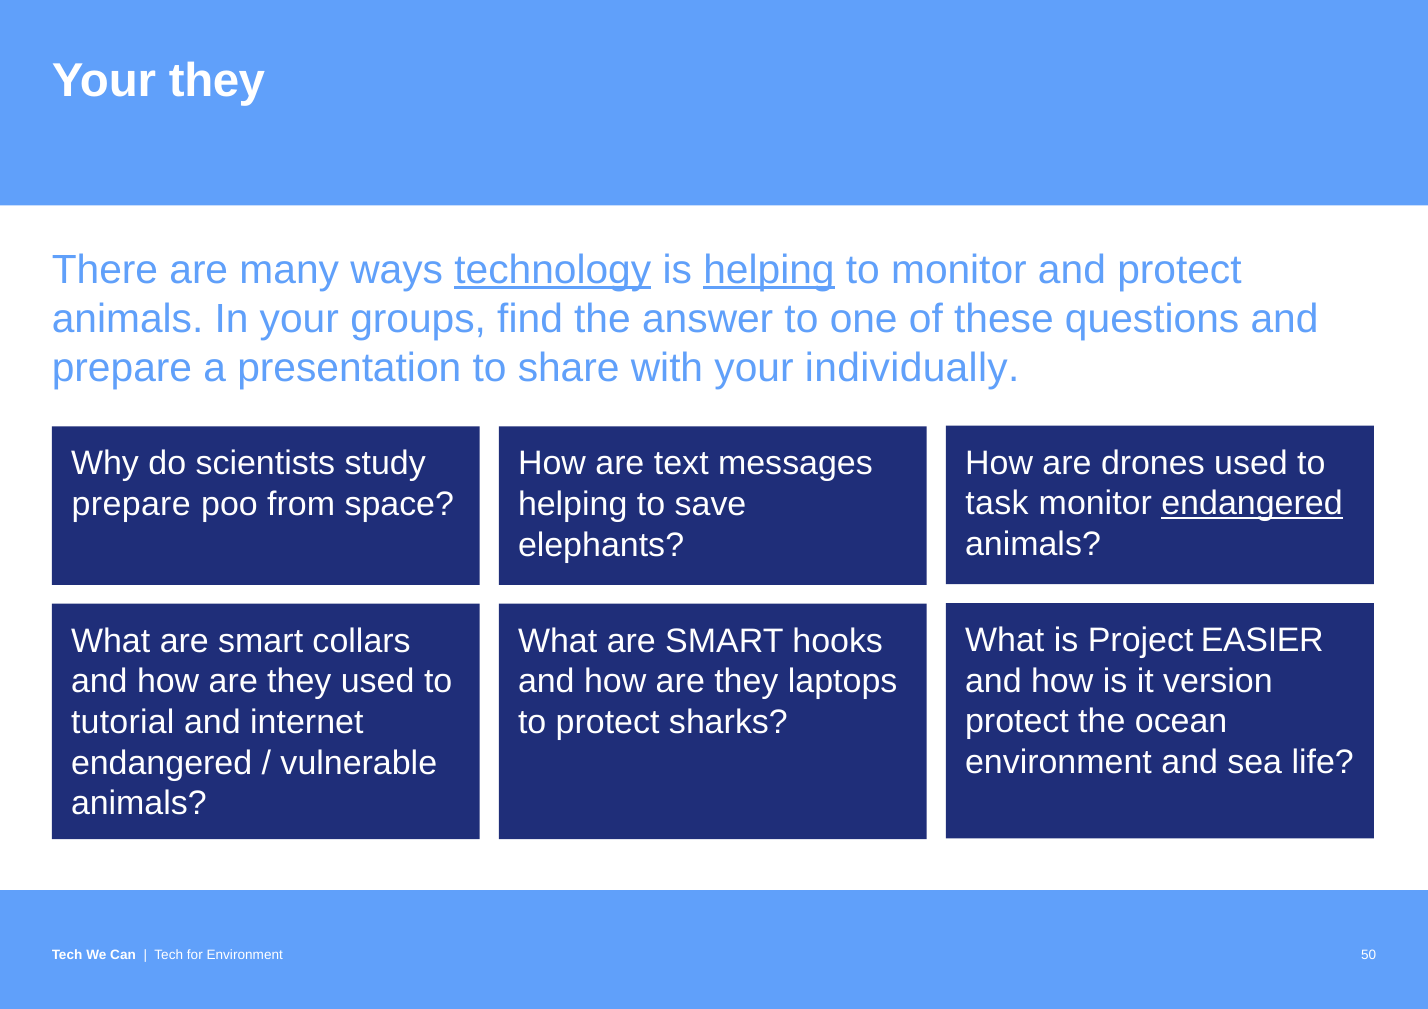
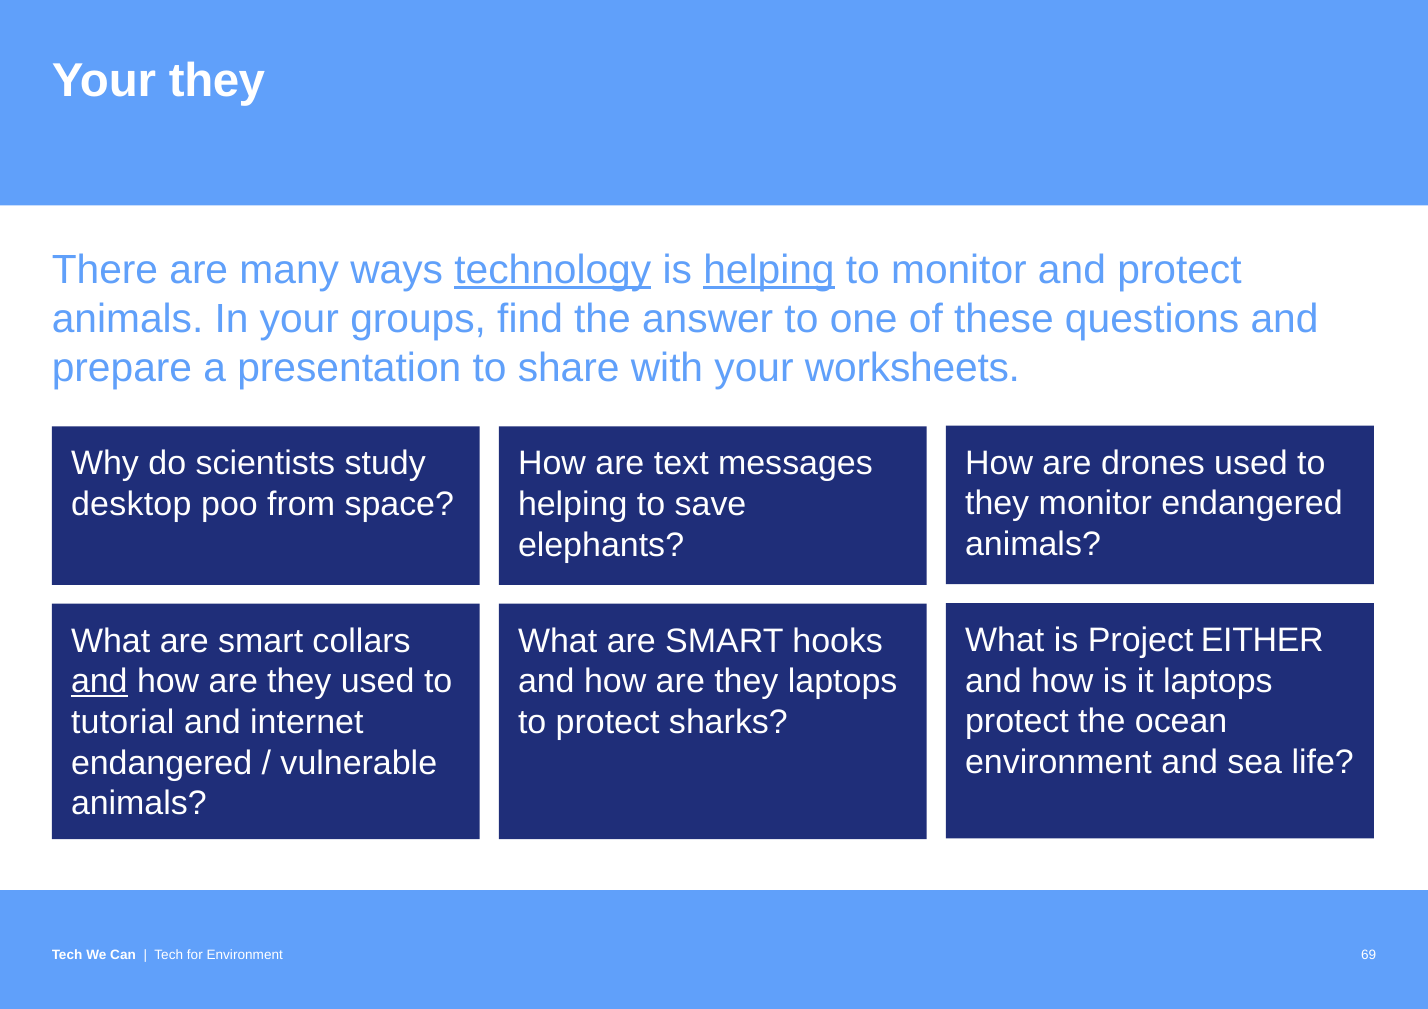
individually: individually -> worksheets (912, 368)
task: task -> they (997, 504)
endangered underline: present -> none (1252, 504)
prepare: prepare -> desktop (131, 505)
EASIER: EASIER -> EITHER (1262, 641)
it version: version -> laptops (1218, 681)
and underline: none -> present (99, 682)
50: 50 -> 69 (1369, 955)
